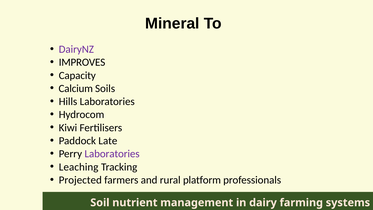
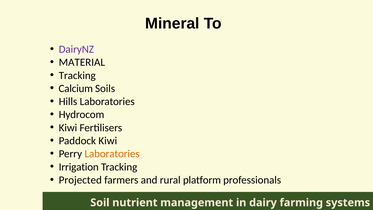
IMPROVES: IMPROVES -> MATERIAL (82, 62)
Capacity: Capacity -> Tracking (77, 75)
Paddock Late: Late -> Kiwi (108, 141)
Laboratories colour: purple -> orange (112, 154)
Leaching: Leaching -> Irrigation (79, 167)
